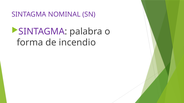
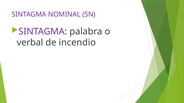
forma: forma -> verbal (30, 43)
